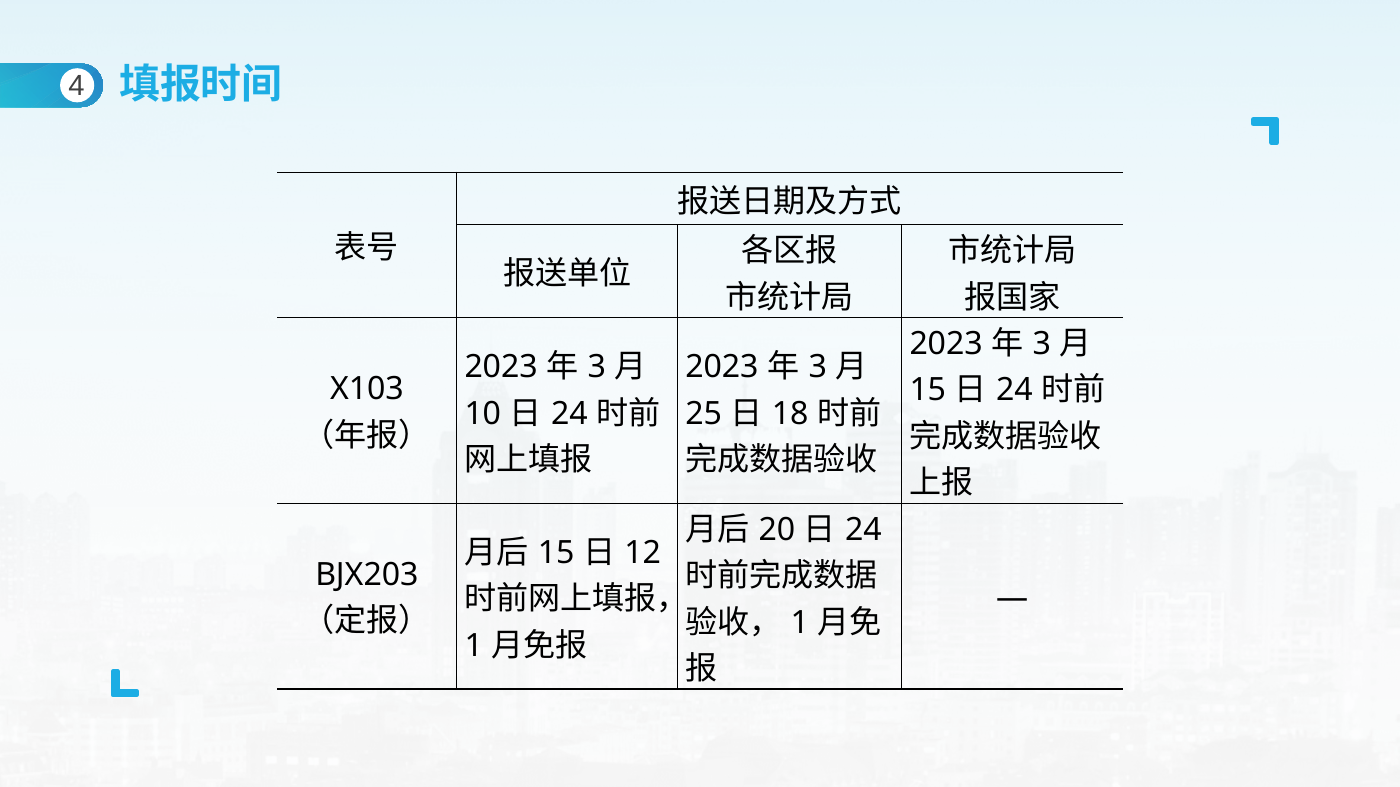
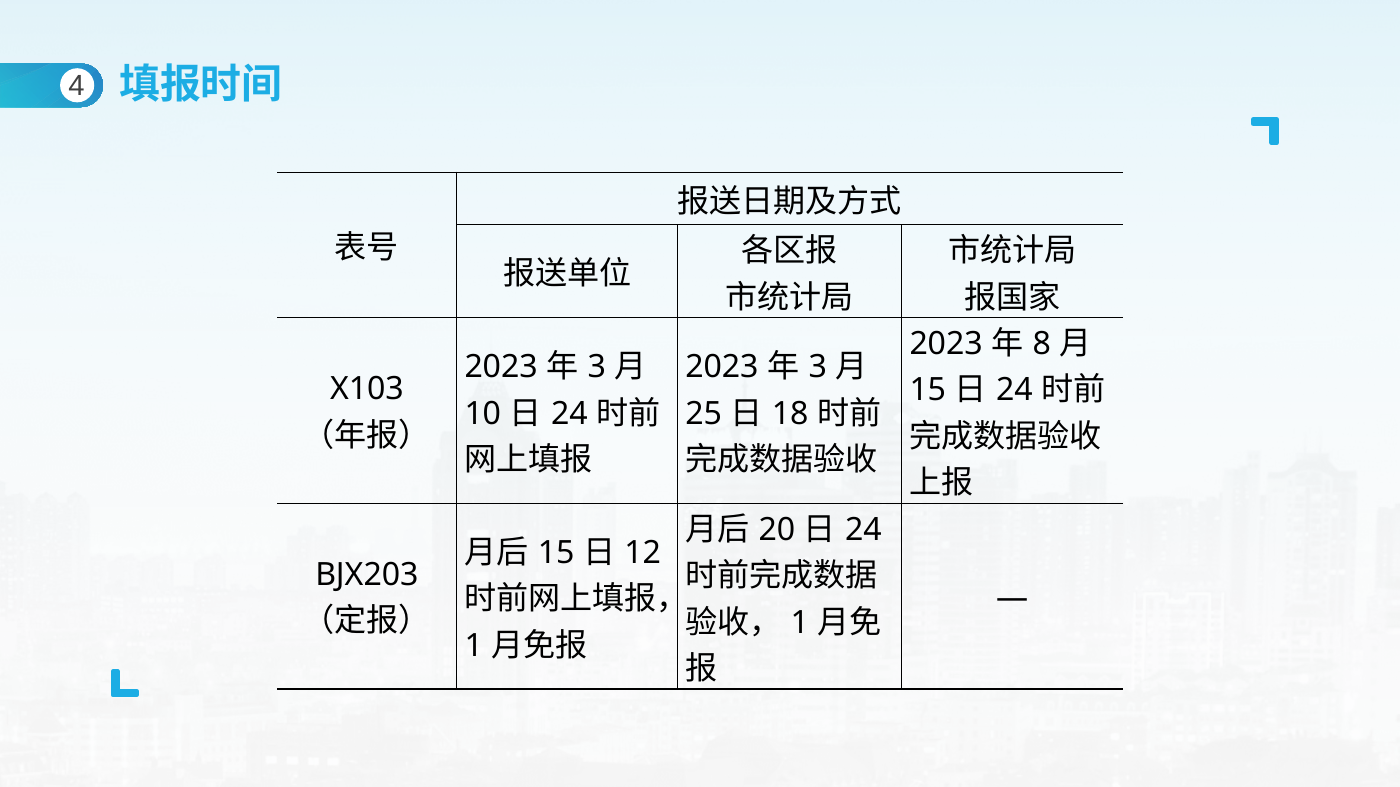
3: 3 -> 8 (1042, 344)
